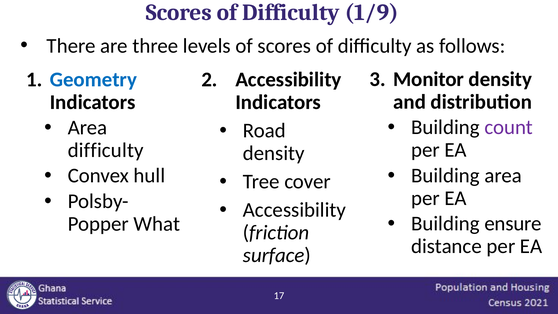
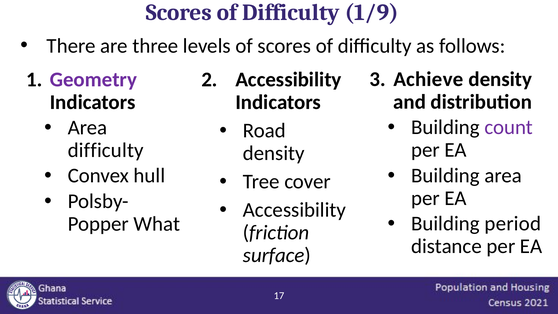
Monitor: Monitor -> Achieve (428, 79)
Geometry colour: blue -> purple (93, 79)
ensure: ensure -> period (513, 224)
